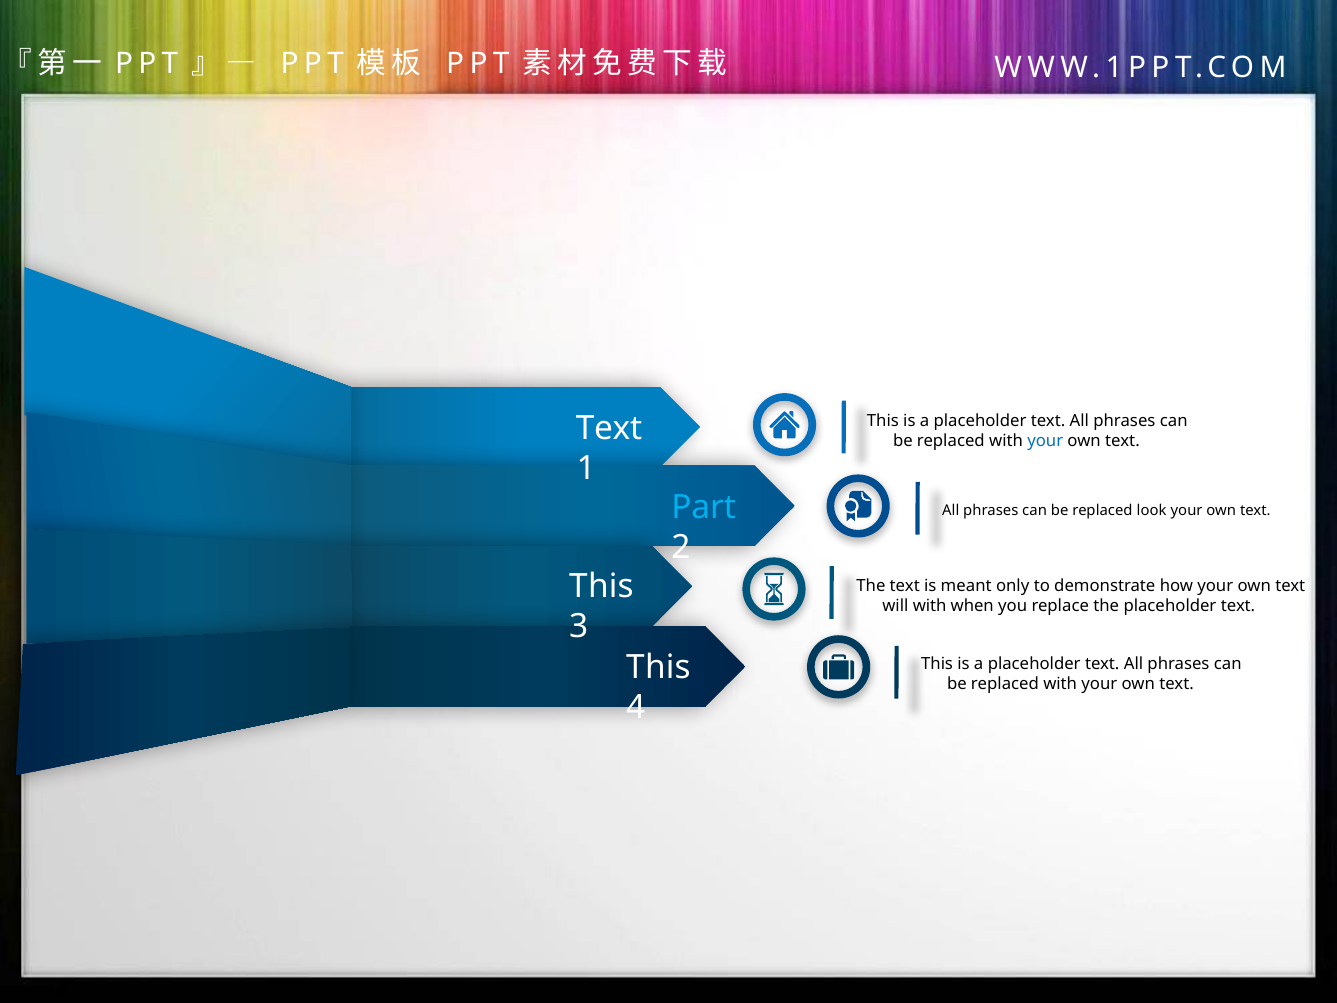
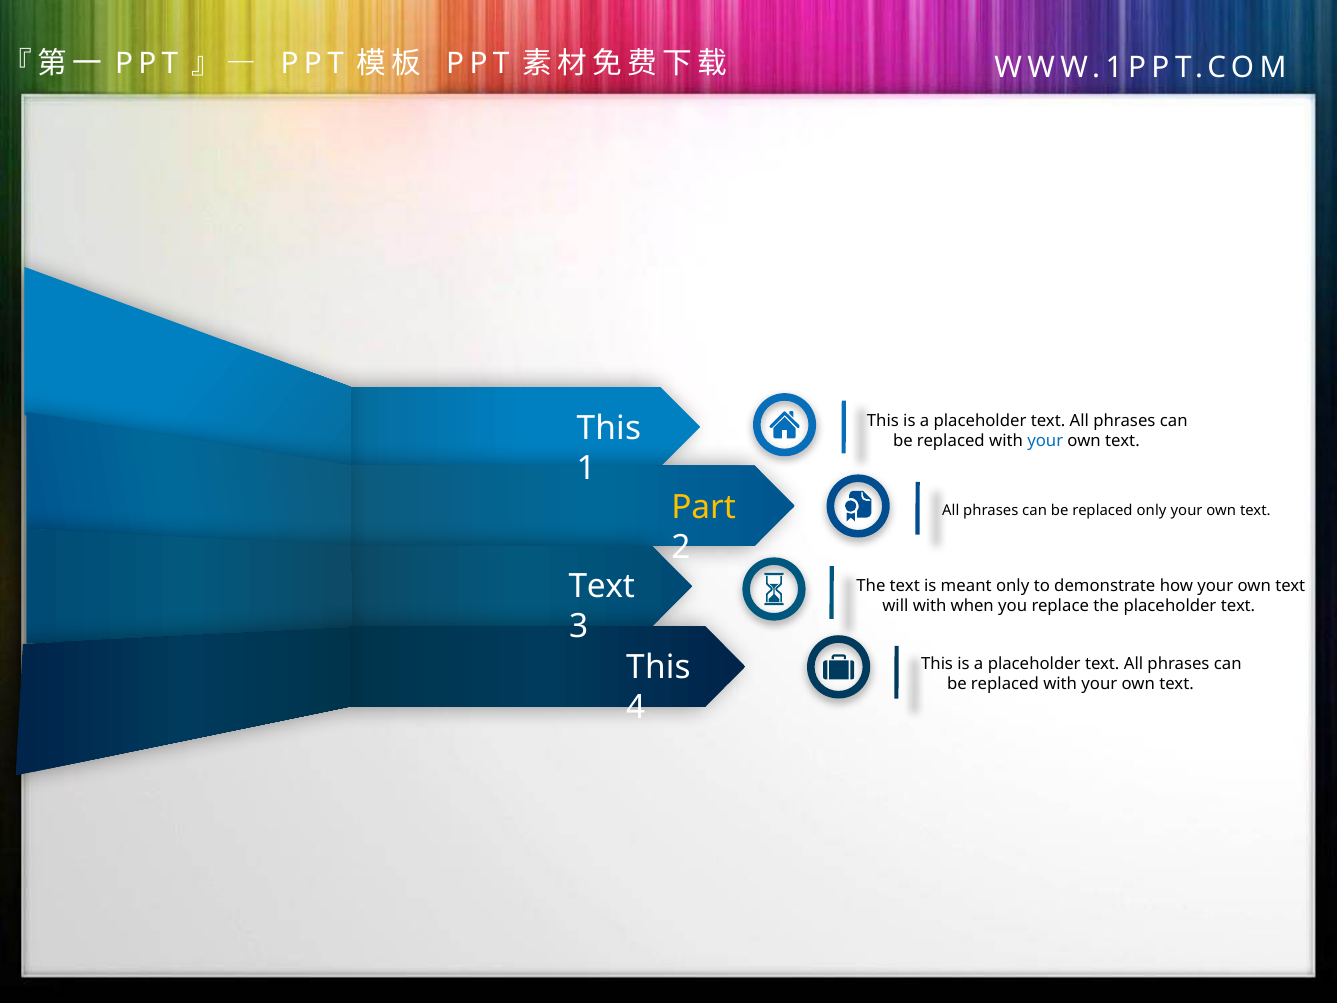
Text: Text -> This (609, 428)
Part colour: light blue -> yellow (704, 508)
replaced look: look -> only (1152, 510)
This: This -> Text (602, 586)
